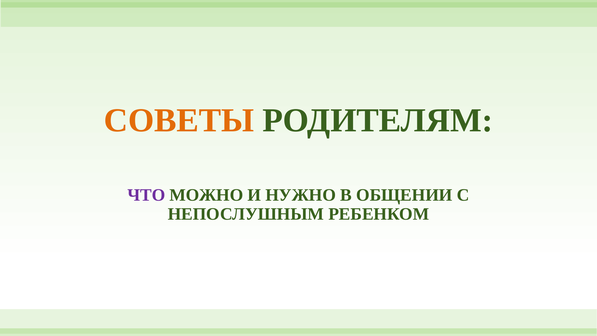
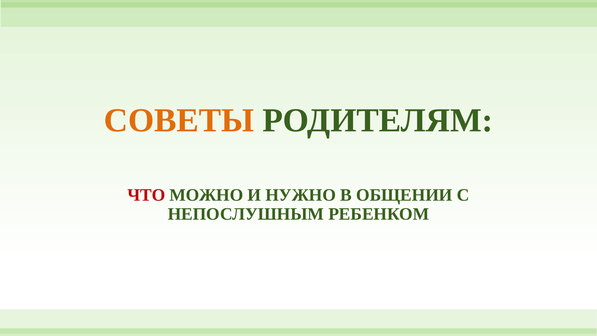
ЧТО colour: purple -> red (146, 195)
